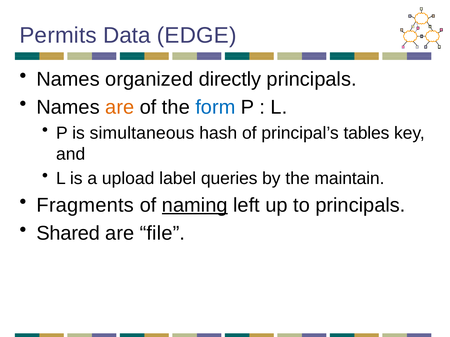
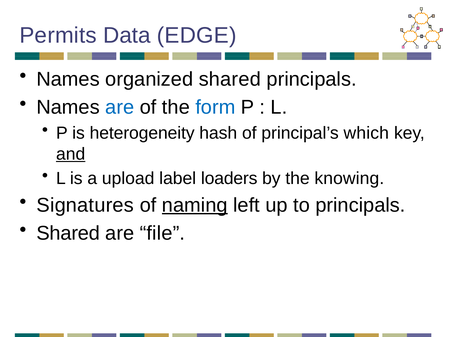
organized directly: directly -> shared (230, 79)
are colour: orange -> blue (120, 107)
simultaneous: simultaneous -> heterogeneity (142, 133)
tables: tables -> which (366, 133)
and underline: none -> present (71, 154)
queries: queries -> loaders (229, 179)
maintain: maintain -> knowing (349, 179)
Fragments: Fragments -> Signatures (85, 205)
